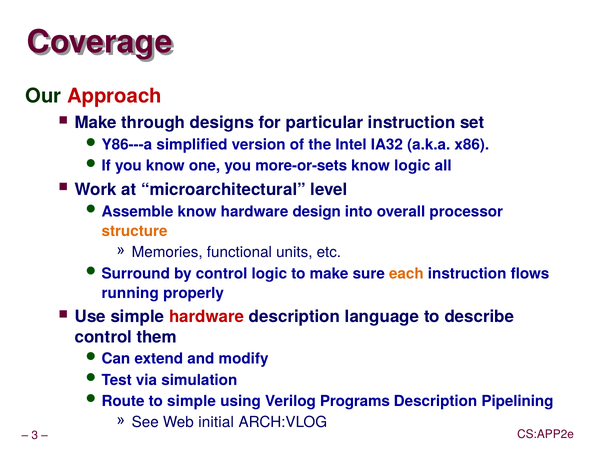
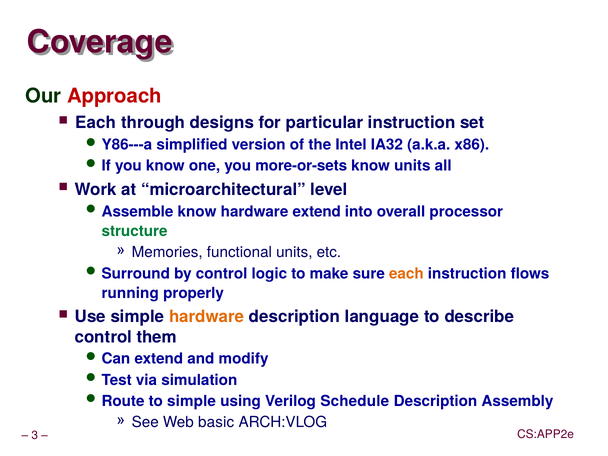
Make: Make -> Each (96, 123)
know logic: logic -> units (412, 166)
hardware design: design -> extend (317, 211)
structure colour: orange -> green (135, 231)
hardware colour: red -> orange (207, 317)
Programs: Programs -> Schedule (355, 401)
Pipelining: Pipelining -> Assembly (517, 401)
initial: initial -> basic (216, 422)
